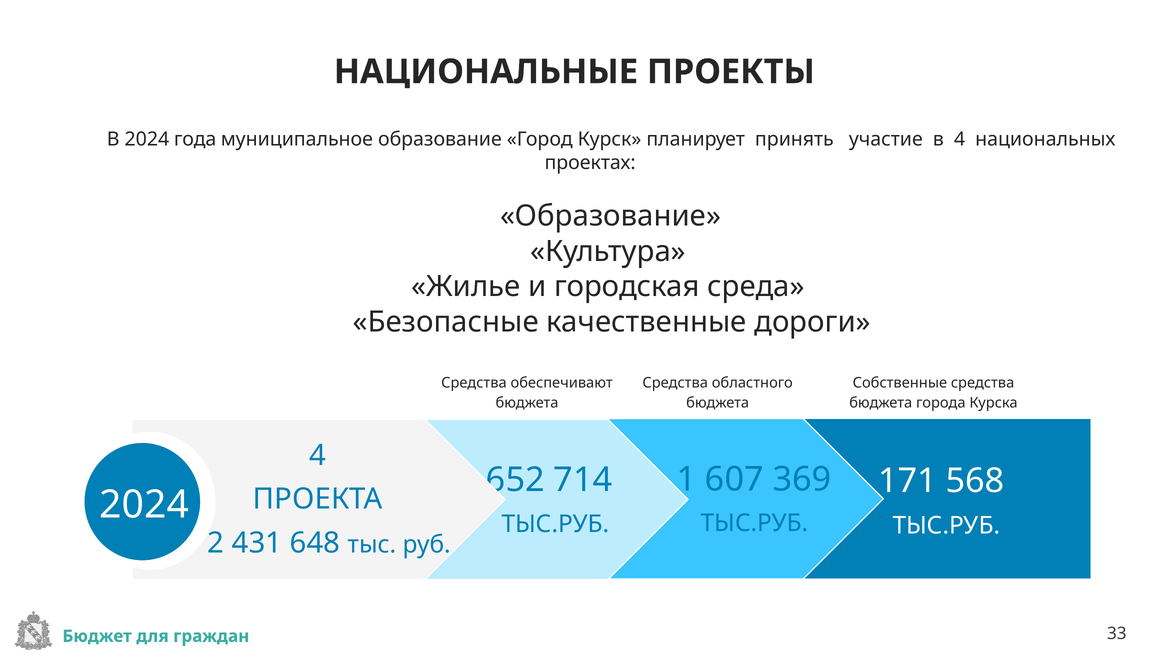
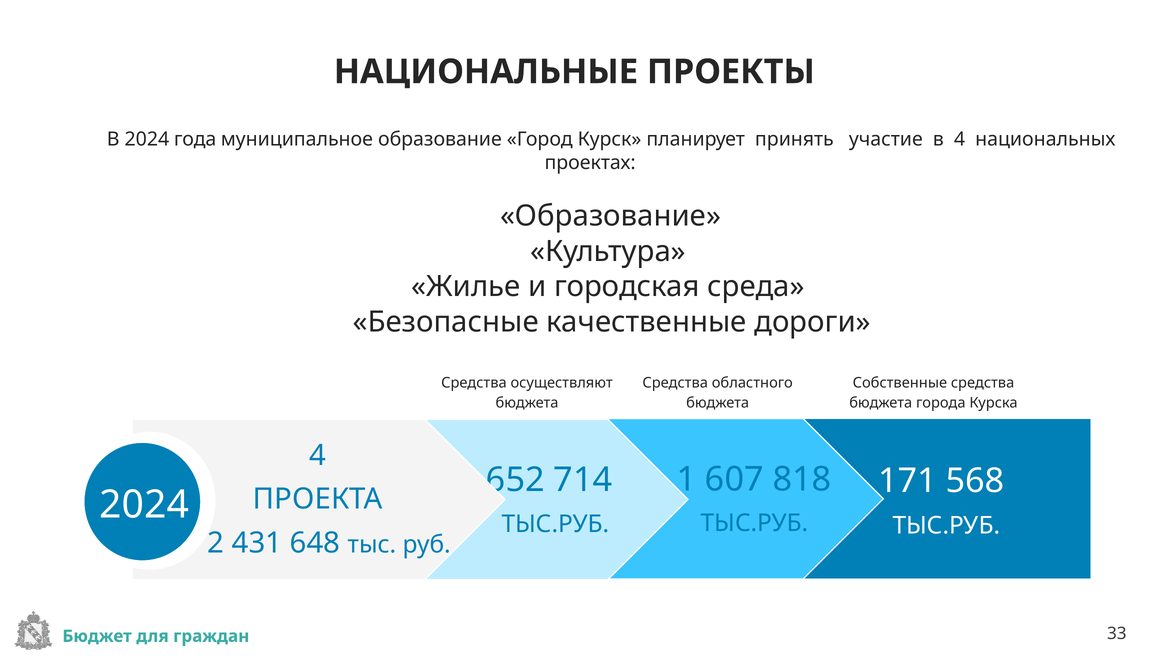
обеспечивают: обеспечивают -> осуществляют (562, 383)
369: 369 -> 818 (802, 479)
